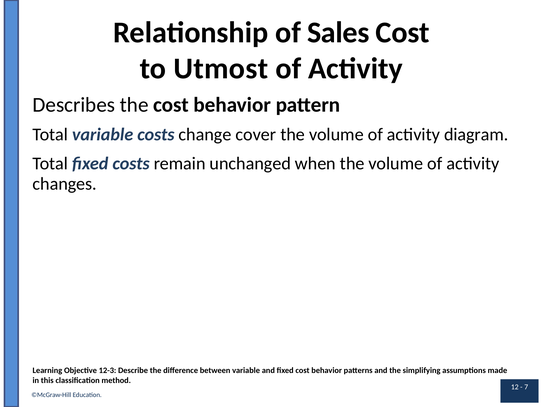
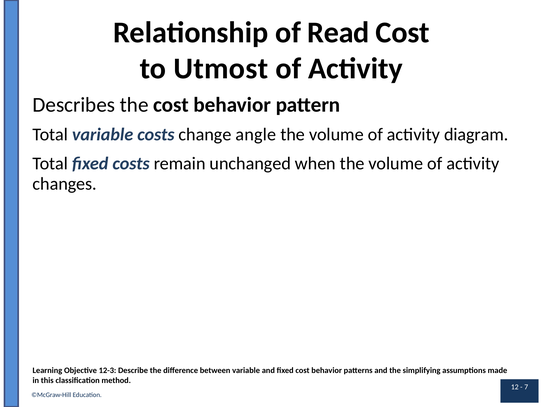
Sales: Sales -> Read (338, 32)
cover: cover -> angle (256, 135)
